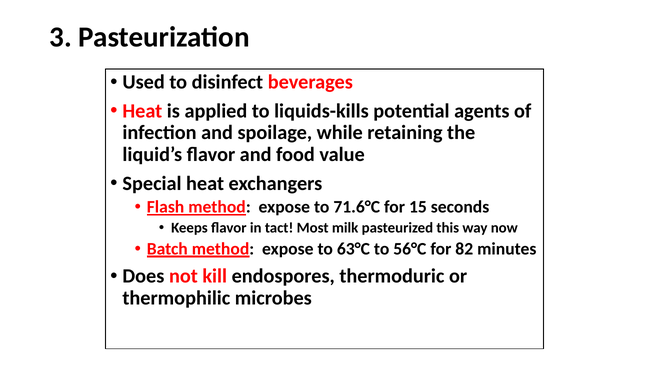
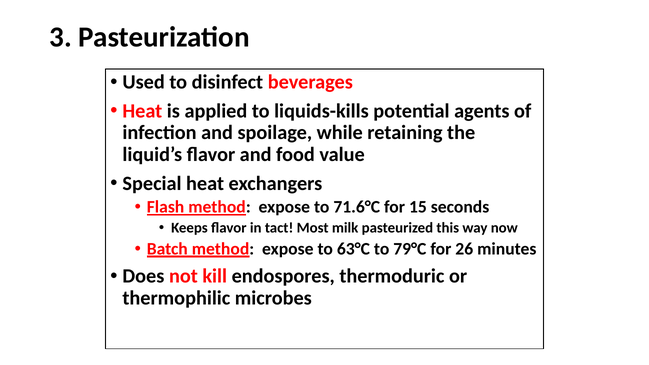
56°C: 56°C -> 79°C (410, 249)
82: 82 -> 26 (464, 249)
